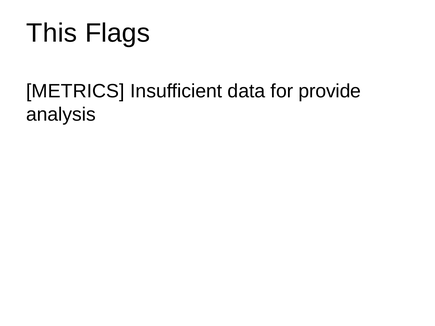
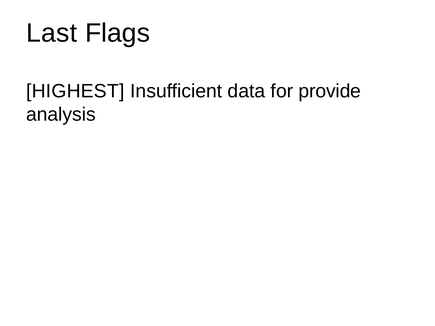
This: This -> Last (52, 33)
METRICS: METRICS -> HIGHEST (75, 91)
